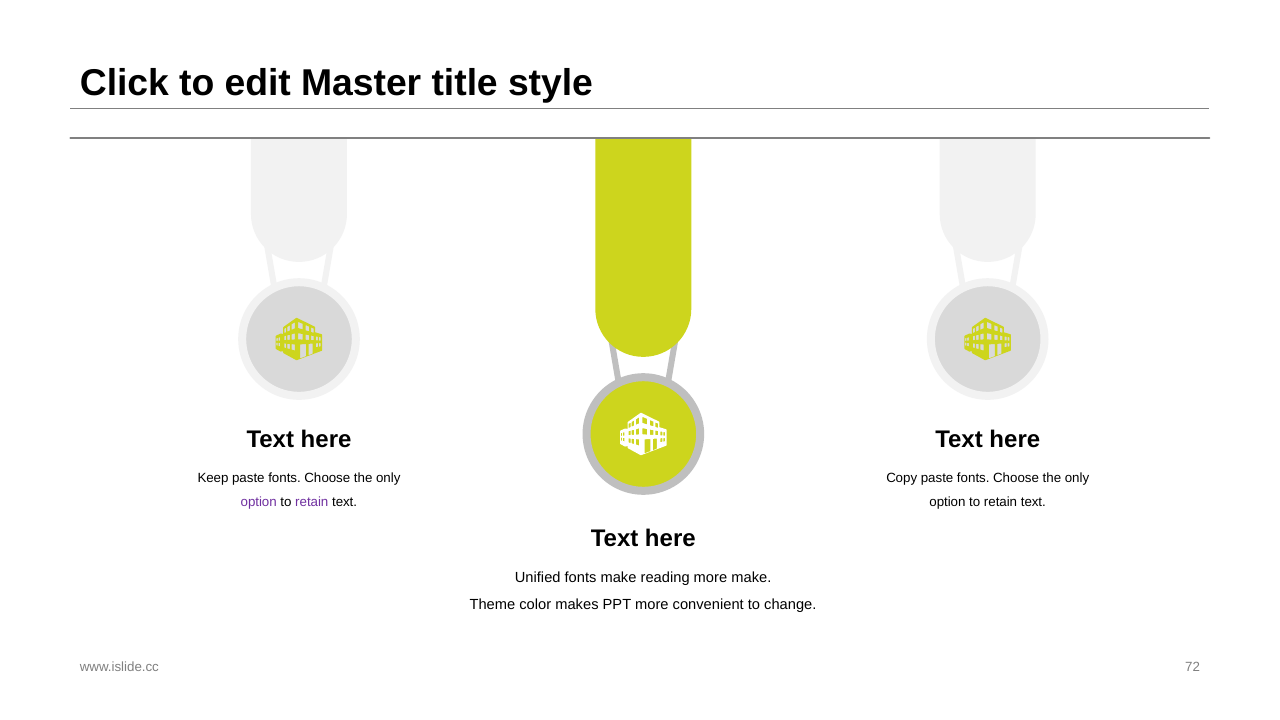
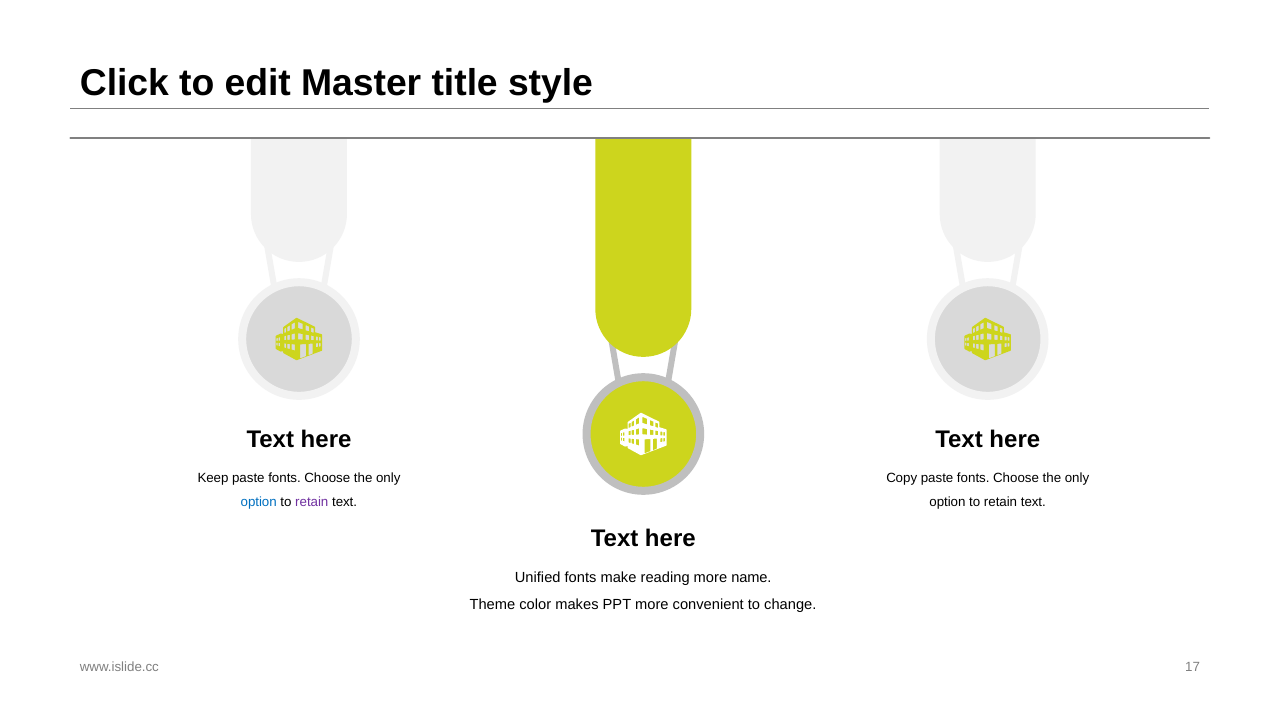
option colour: purple -> blue (259, 502)
more make: make -> name (751, 578)
72: 72 -> 17 (1193, 667)
